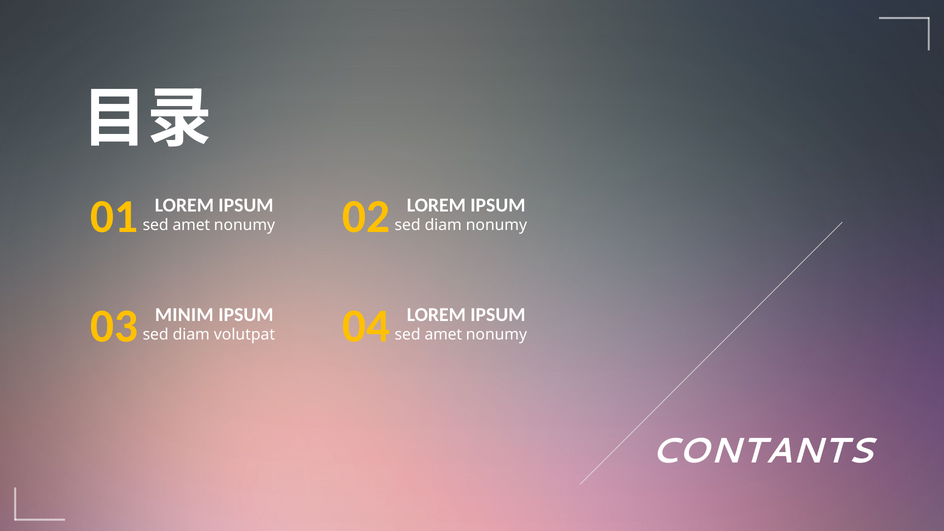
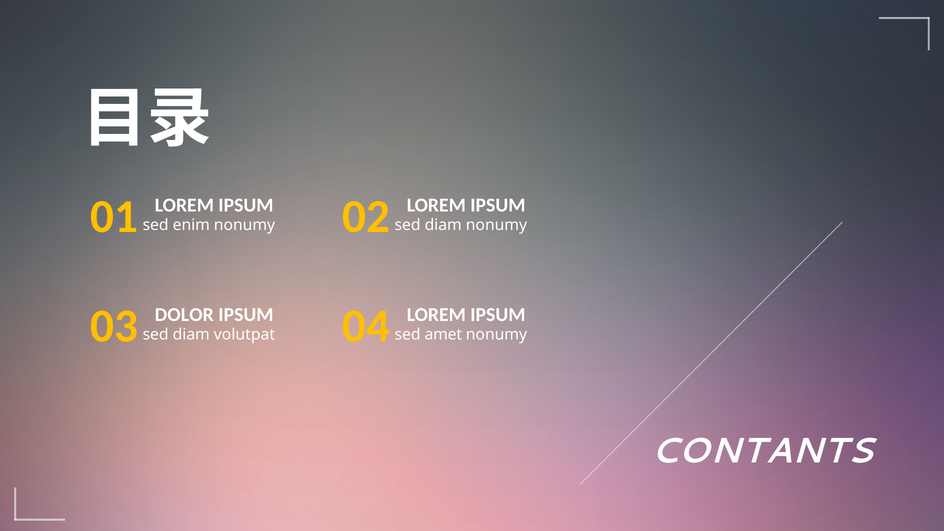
amet: amet -> enim (191, 225)
MINIM: MINIM -> DOLOR (184, 315)
